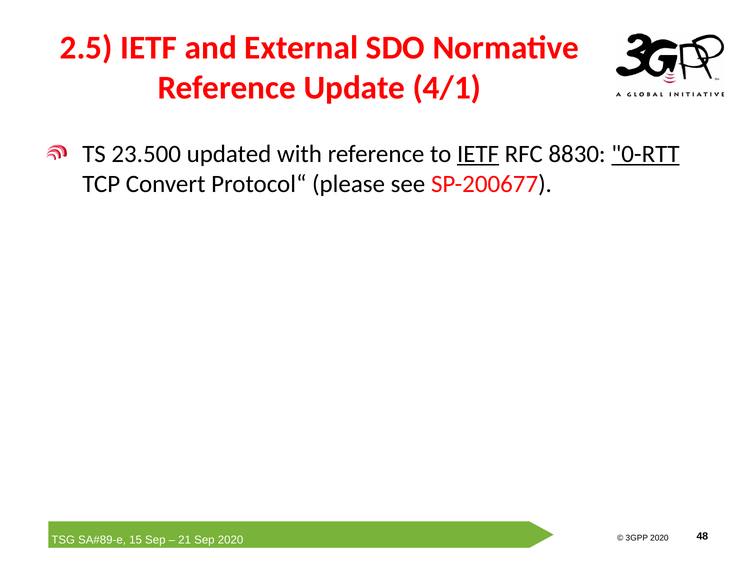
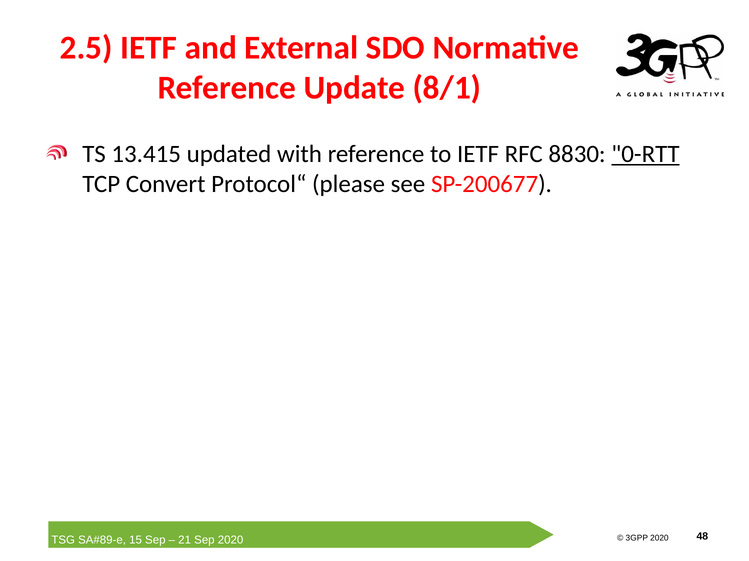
4/1: 4/1 -> 8/1 (447, 88)
23.500: 23.500 -> 13.415 (146, 154)
IETF underline: present -> none (478, 154)
